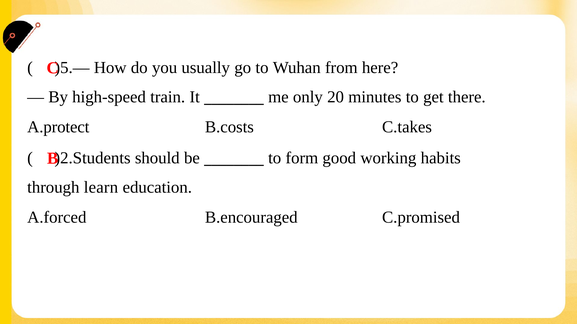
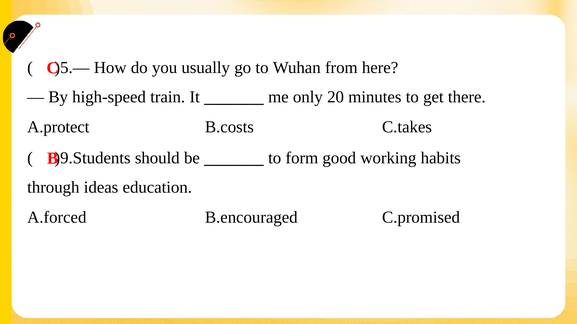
)2.Students: )2.Students -> )9.Students (93, 158)
learn: learn -> ideas (101, 188)
